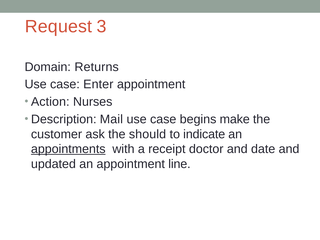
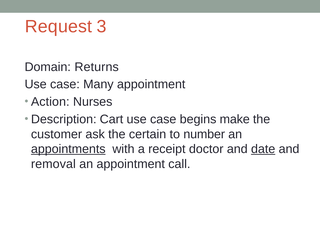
Enter: Enter -> Many (98, 84)
Mail: Mail -> Cart (111, 119)
should: should -> certain (148, 134)
indicate: indicate -> number (204, 134)
date underline: none -> present (263, 149)
updated: updated -> removal (53, 164)
line: line -> call (179, 164)
